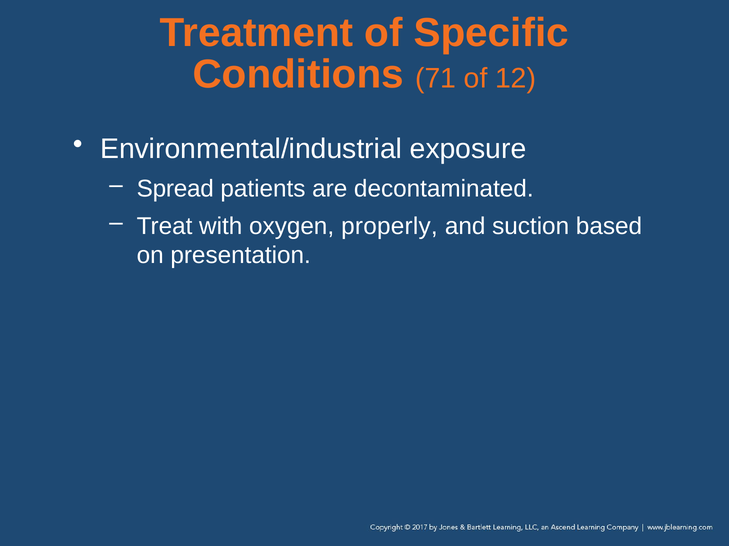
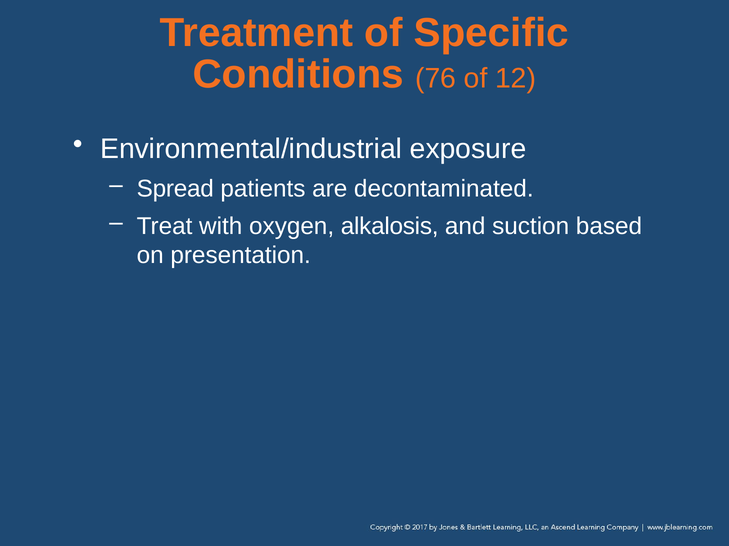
71: 71 -> 76 (436, 78)
properly: properly -> alkalosis (390, 226)
